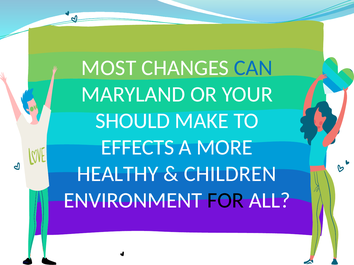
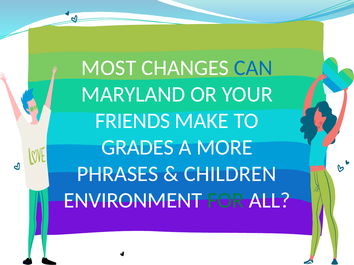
SHOULD: SHOULD -> FRIENDS (133, 121)
EFFECTS: EFFECTS -> GRADES (138, 148)
HEALTHY: HEALTHY -> PHRASES (118, 174)
FOR colour: black -> green (226, 201)
